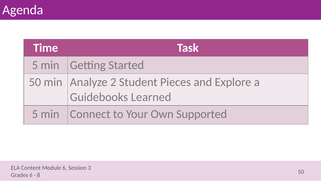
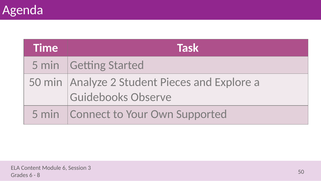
Learned: Learned -> Observe (151, 97)
